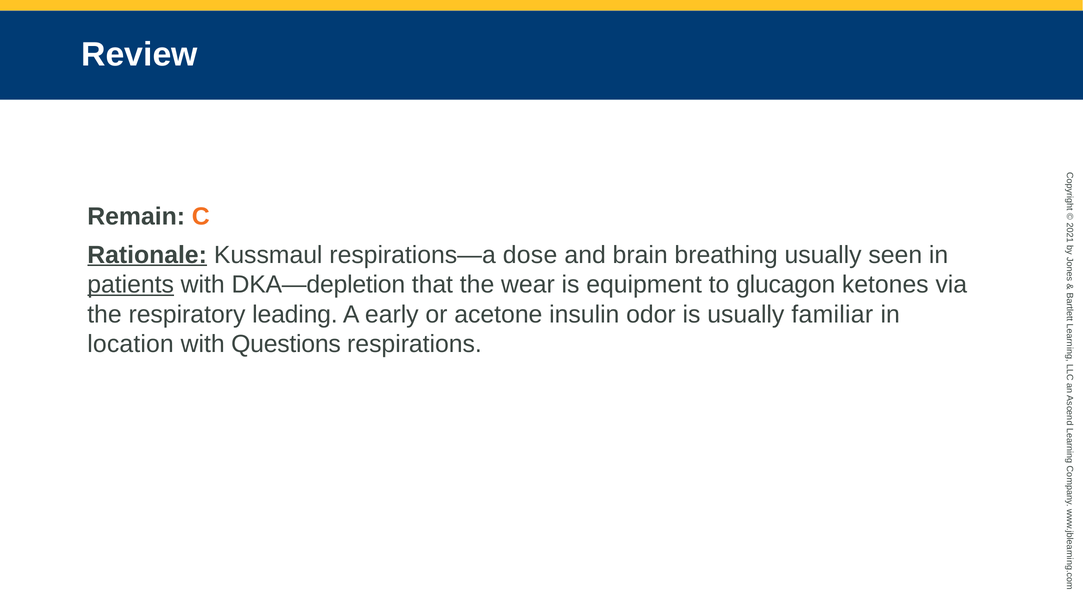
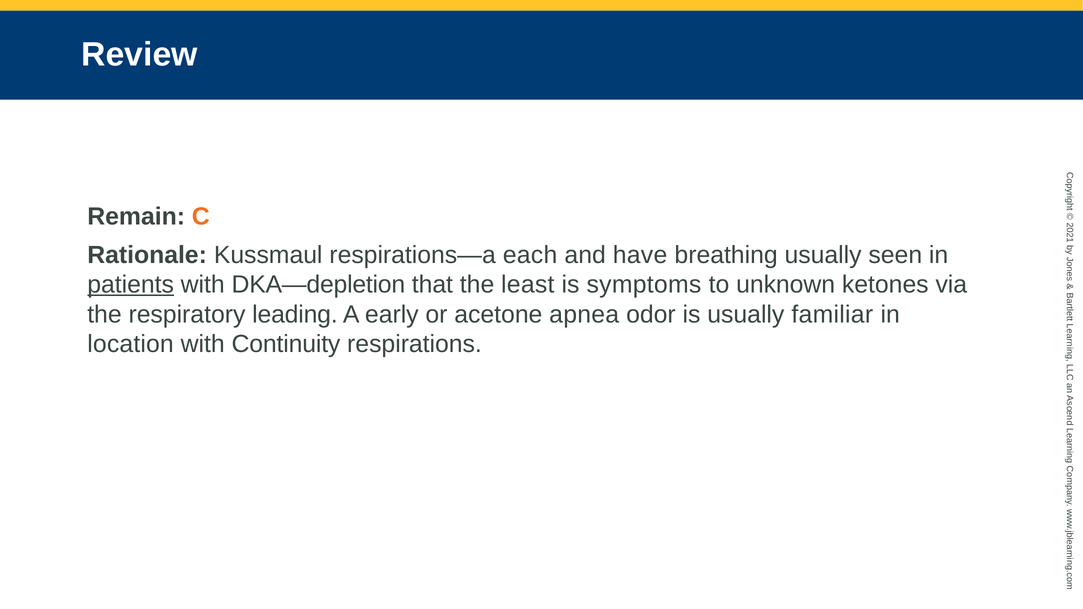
Rationale underline: present -> none (147, 255)
dose: dose -> each (530, 255)
brain: brain -> have (640, 255)
wear: wear -> least (528, 285)
equipment: equipment -> symptoms (644, 285)
glucagon: glucagon -> unknown (786, 285)
insulin: insulin -> apnea (584, 314)
Questions: Questions -> Continuity (286, 344)
